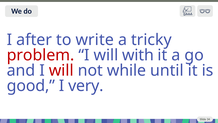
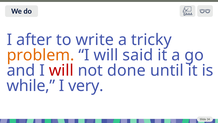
problem colour: red -> orange (41, 55)
with: with -> said (138, 55)
while: while -> done (126, 70)
good: good -> while (31, 86)
